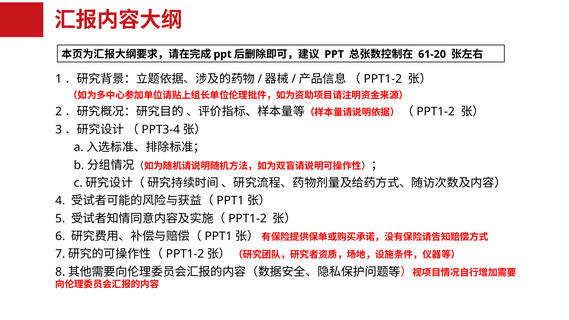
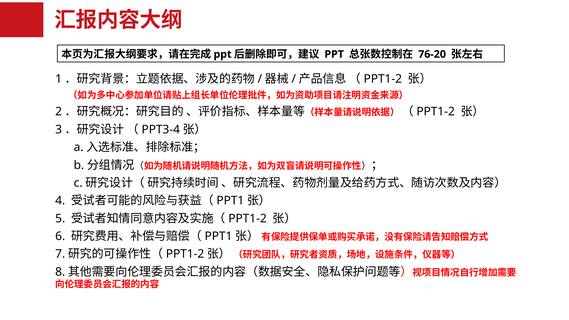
61-20: 61-20 -> 76-20 (432, 54)
